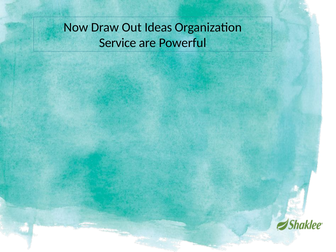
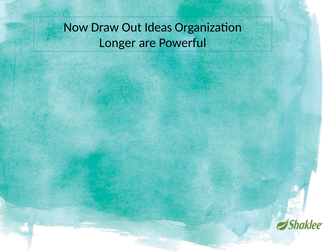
Service: Service -> Longer (118, 43)
